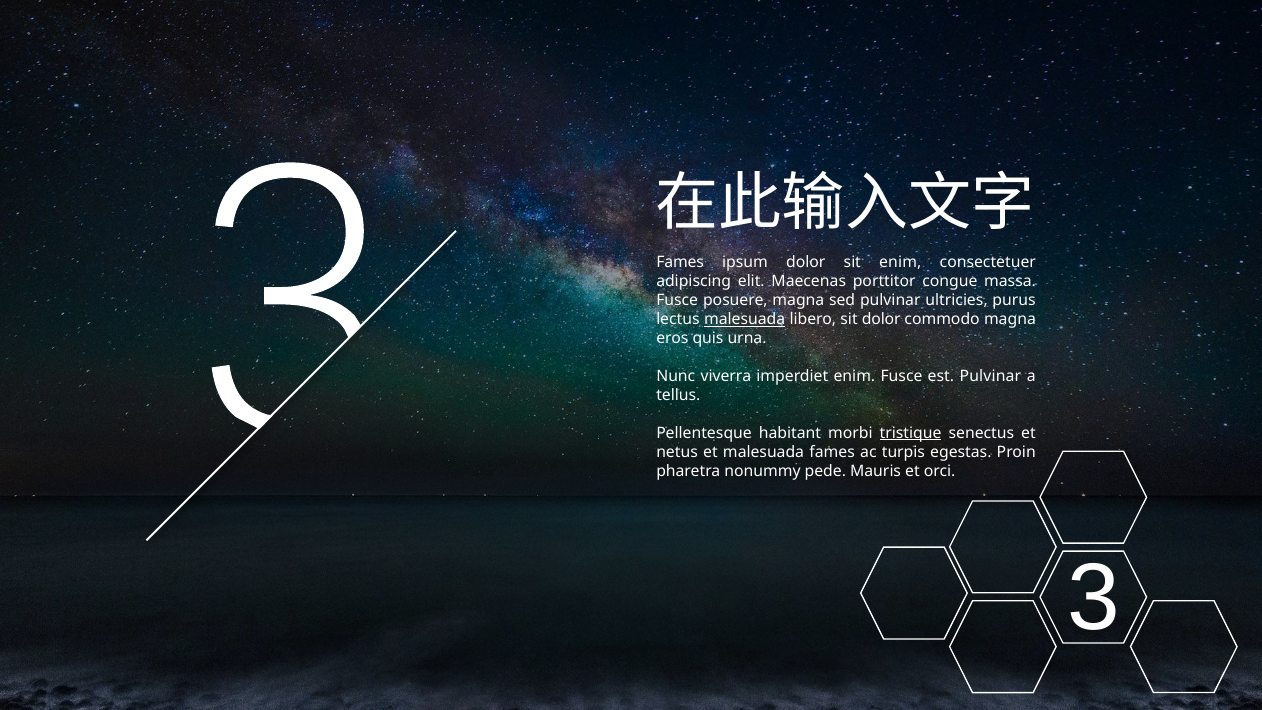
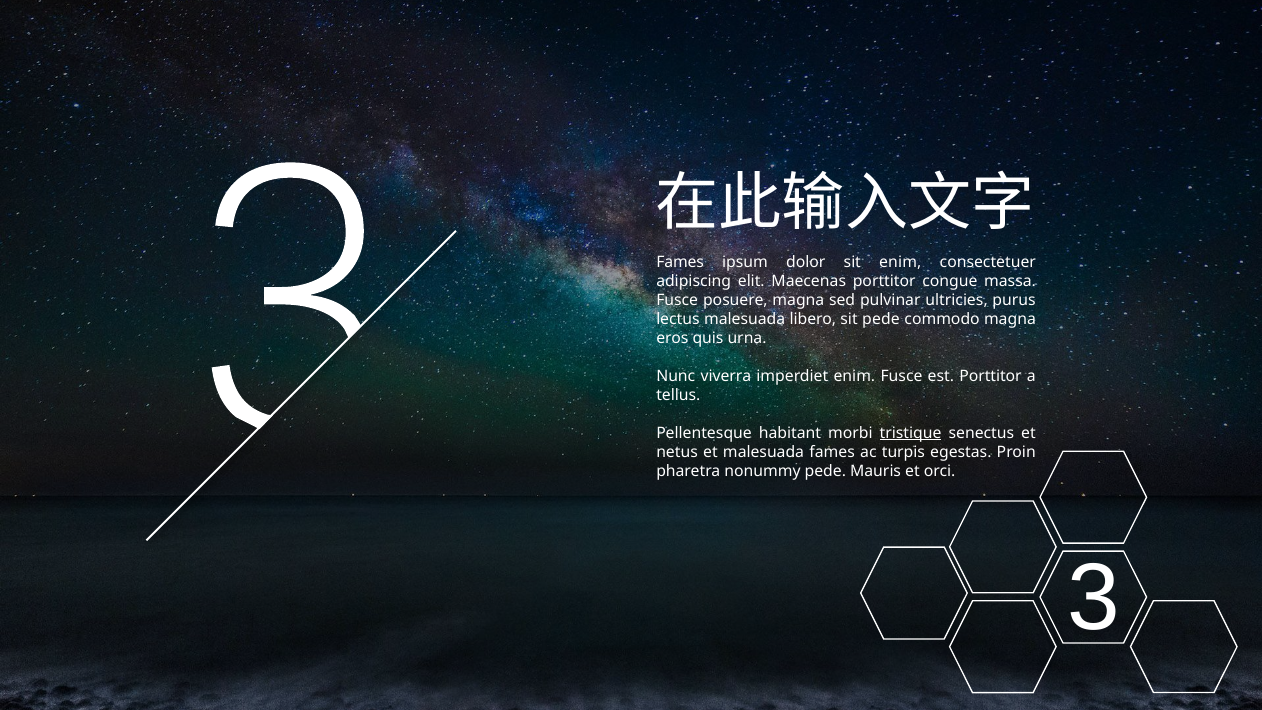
malesuada underline: present -> none (745, 319)
sit dolor: dolor -> pede (881, 319)
est Pulvinar: Pulvinar -> Porttitor (991, 376)
